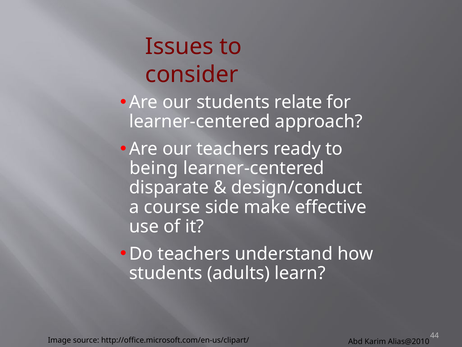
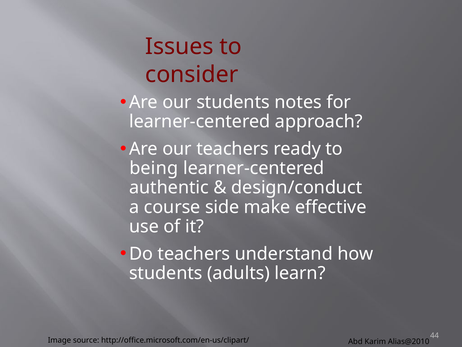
relate: relate -> notes (298, 102)
disparate: disparate -> authentic (169, 187)
